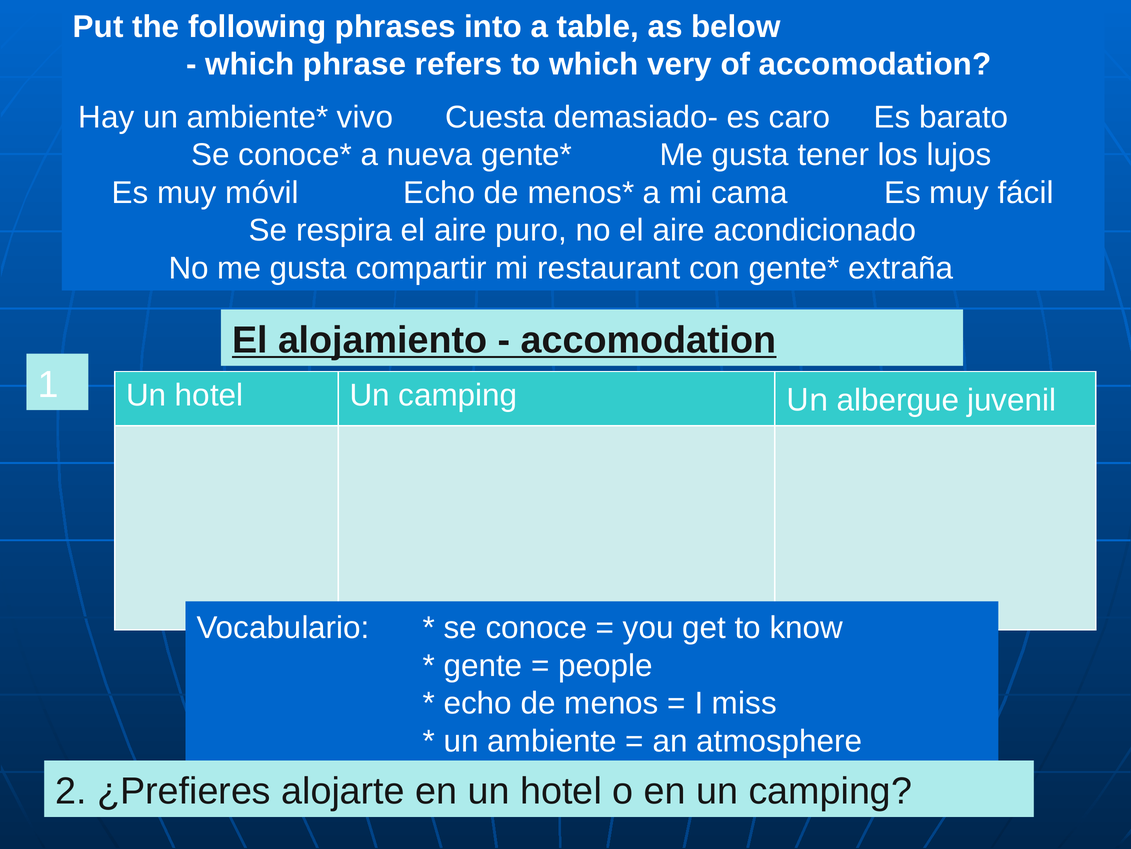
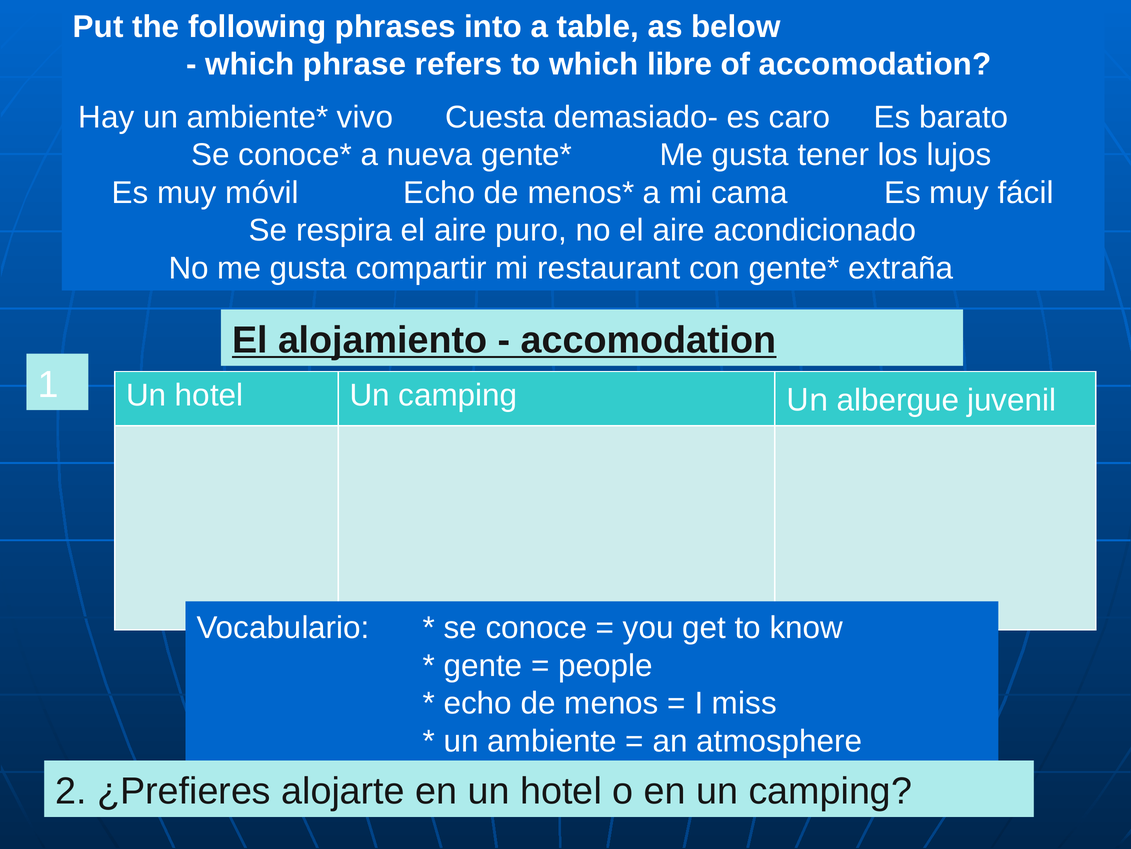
very: very -> libre (680, 64)
